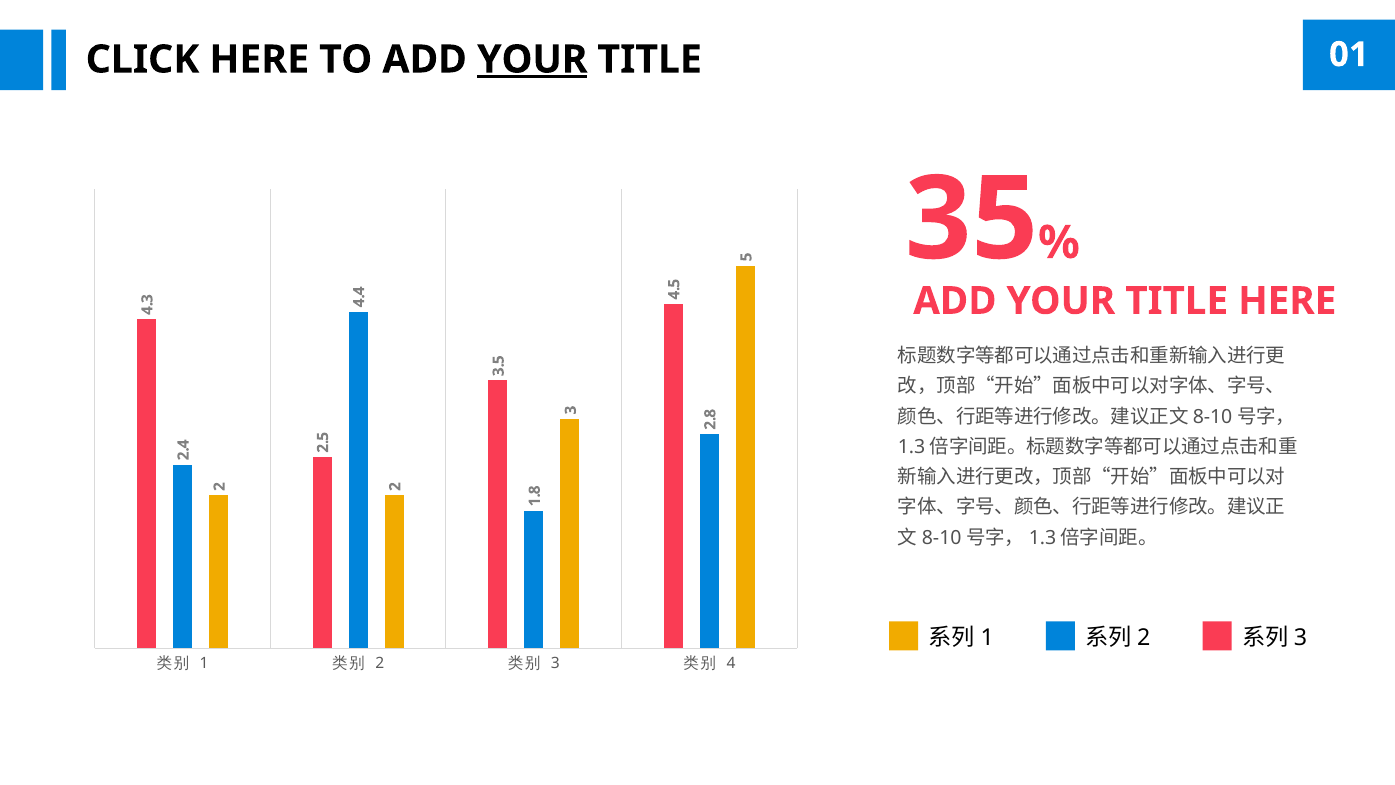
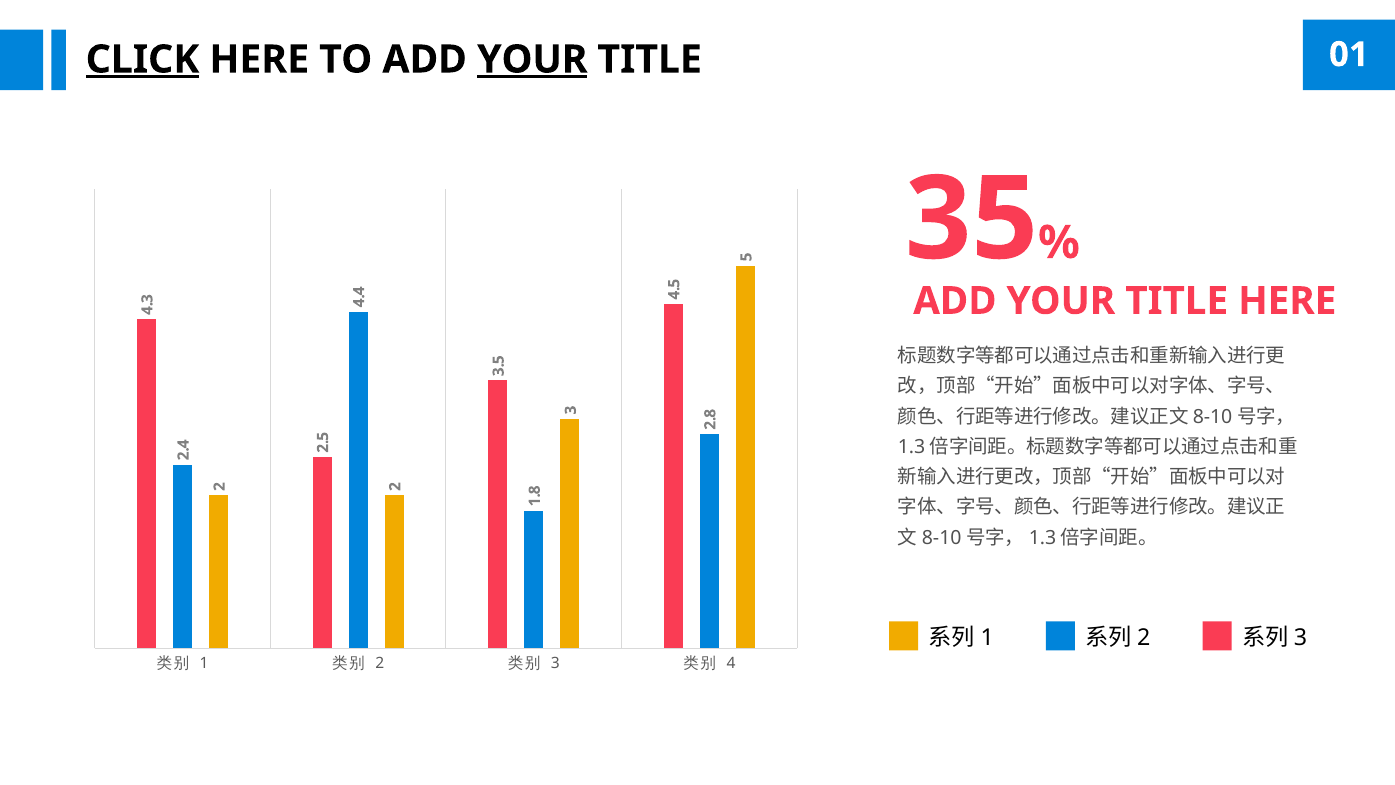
CLICK underline: none -> present (142, 60)
